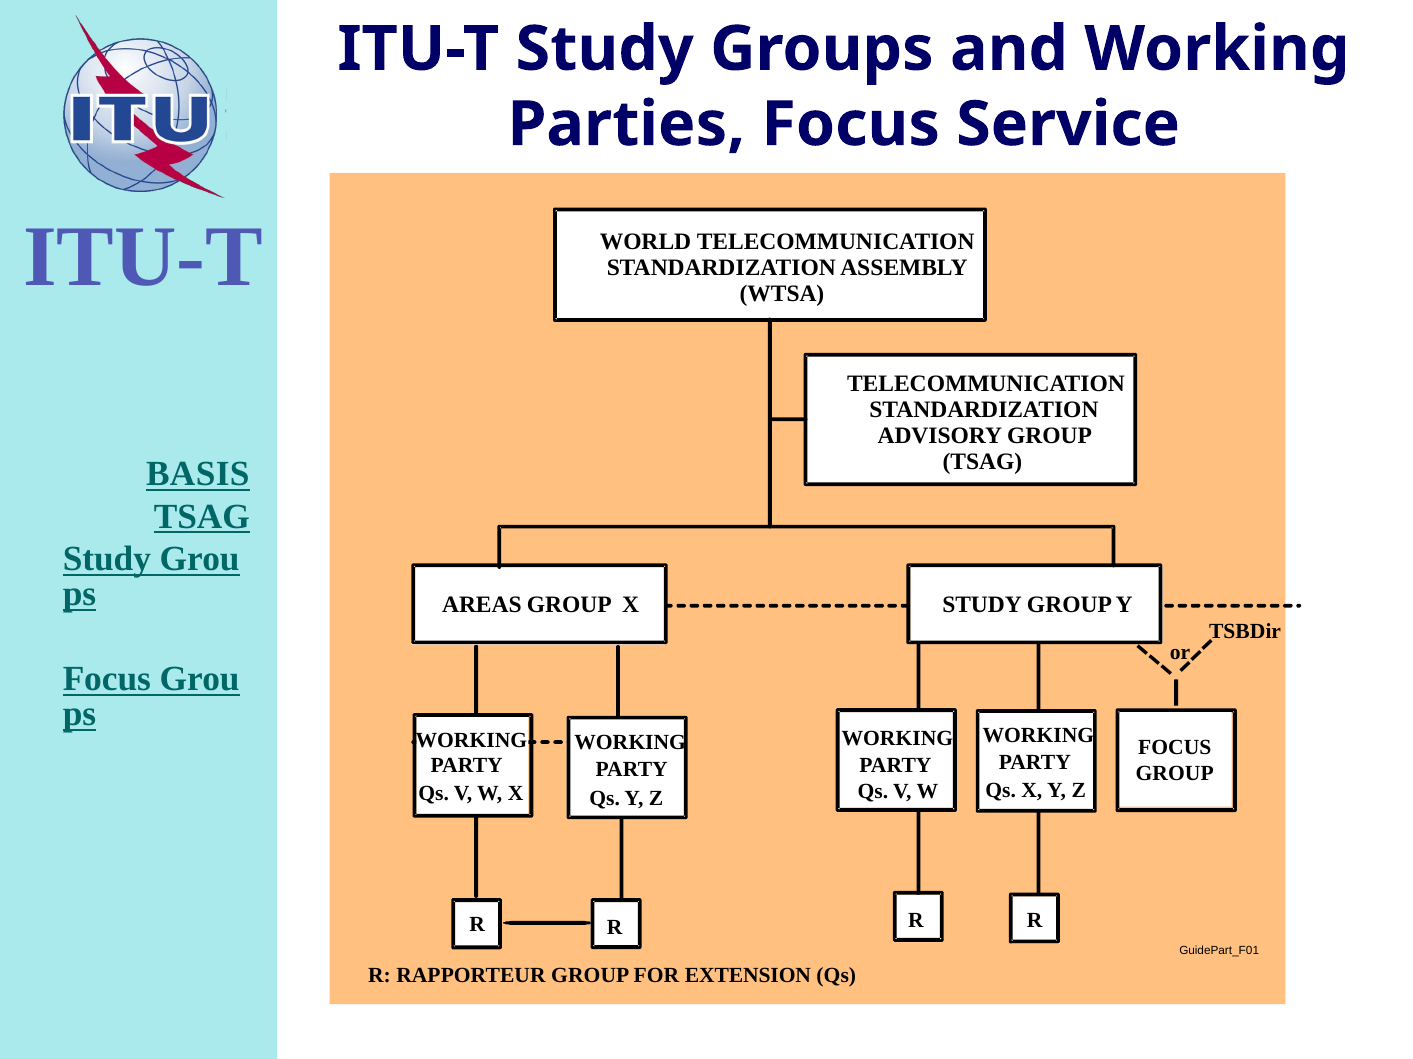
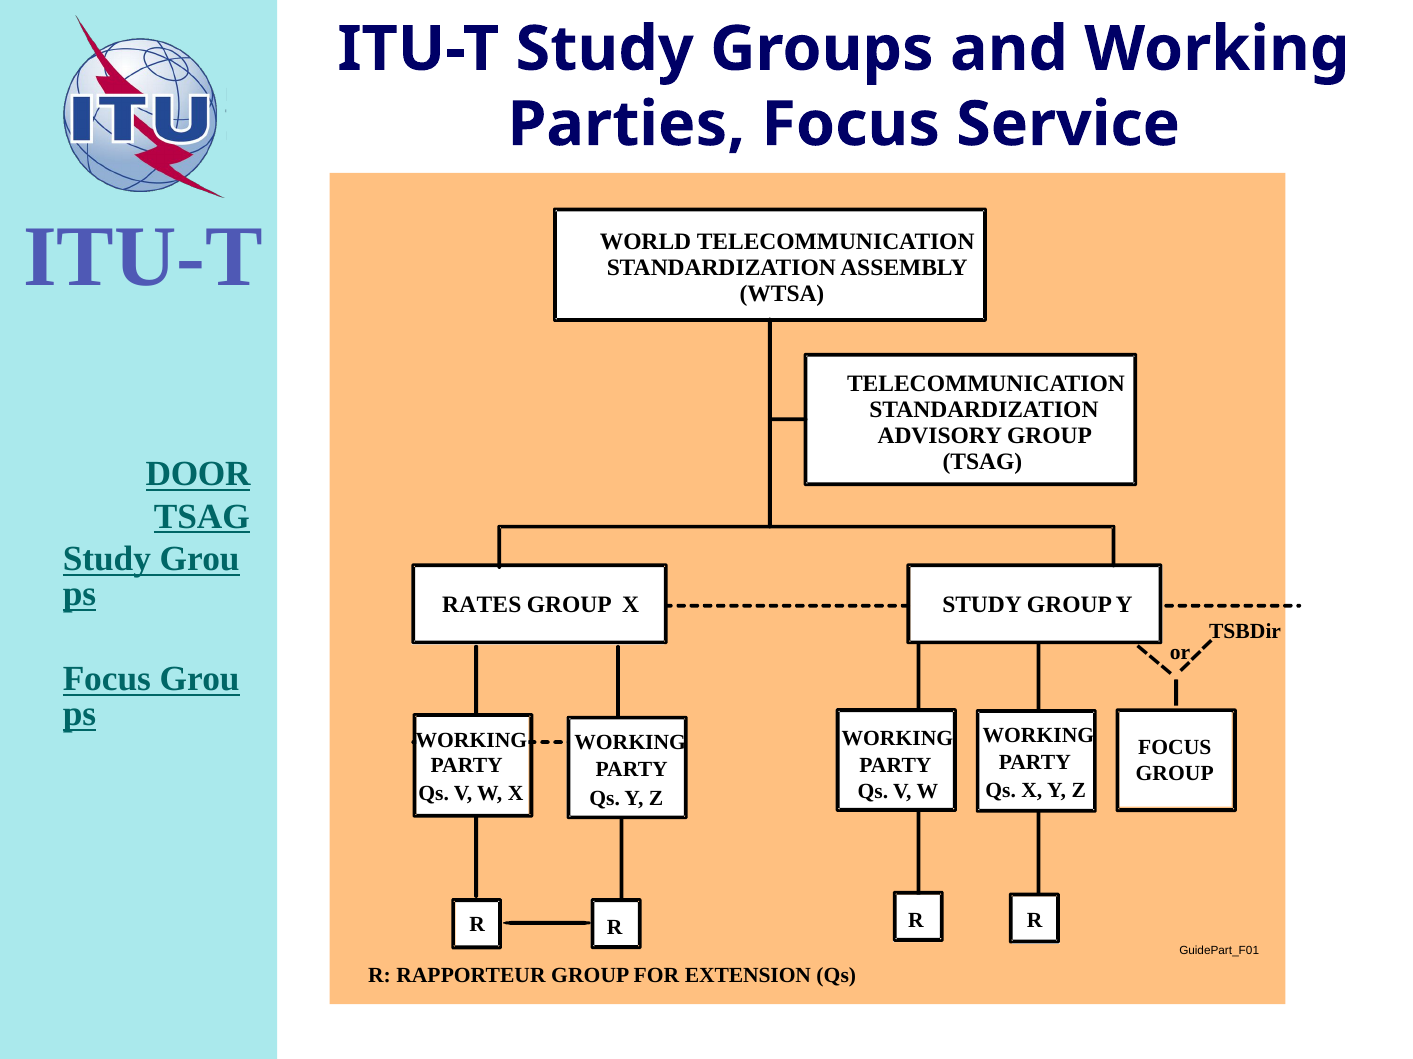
BASIS: BASIS -> DOOR (198, 475)
AREAS: AREAS -> RATES (482, 605)
